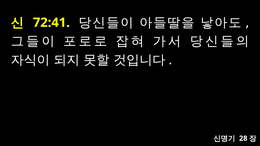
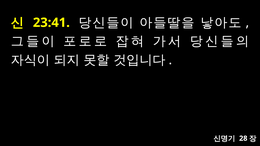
72:41: 72:41 -> 23:41 (51, 23)
